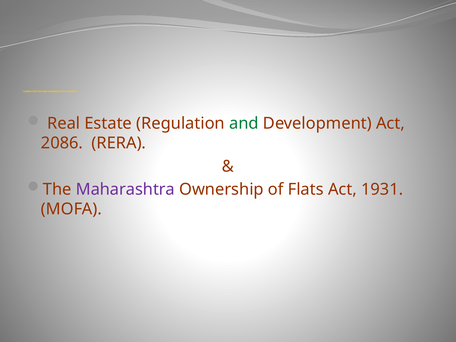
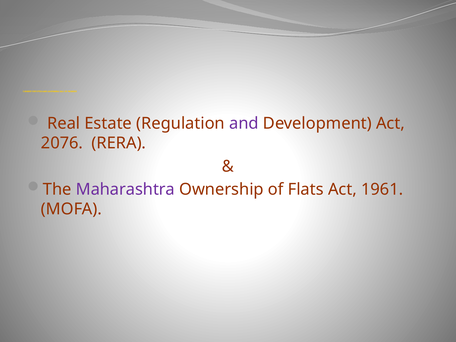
and colour: green -> purple (244, 123)
2086: 2086 -> 2076 (62, 143)
1931: 1931 -> 1961 (382, 189)
